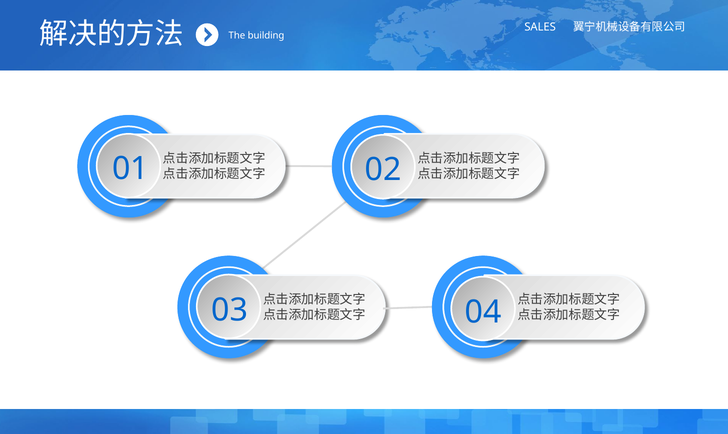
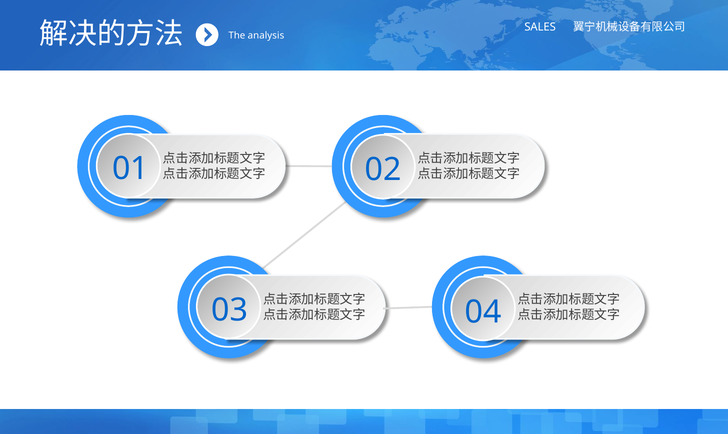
building: building -> analysis (266, 36)
